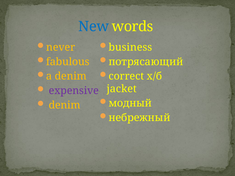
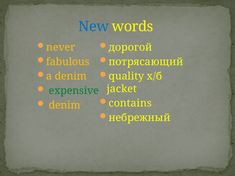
business: business -> дорогой (130, 47)
correct: correct -> quality (126, 76)
expensive colour: purple -> green (74, 91)
модный: модный -> contains (130, 103)
